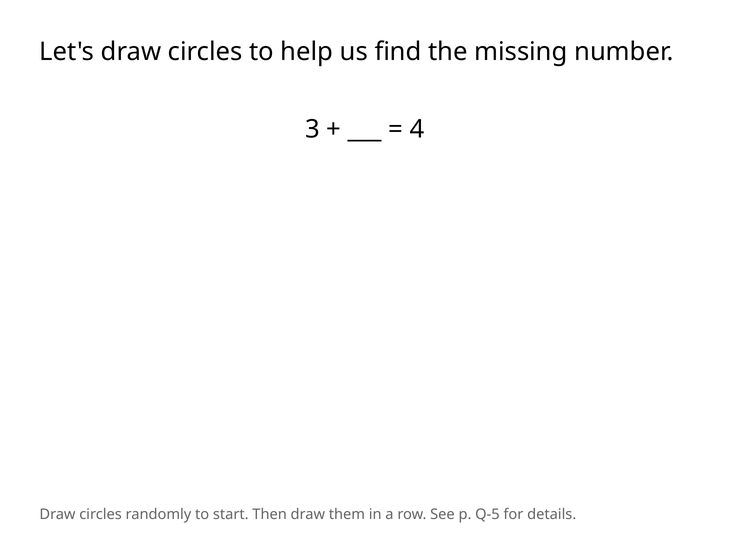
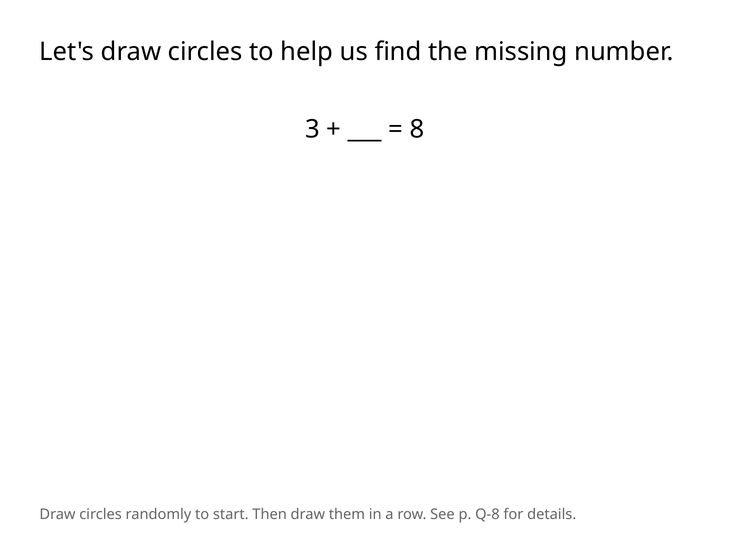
4: 4 -> 8 (417, 129)
Q-5: Q-5 -> Q-8 (487, 514)
